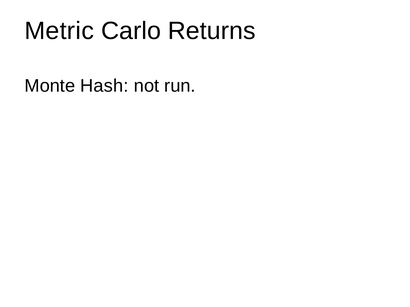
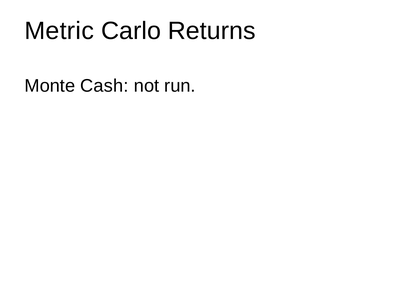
Hash: Hash -> Cash (104, 86)
